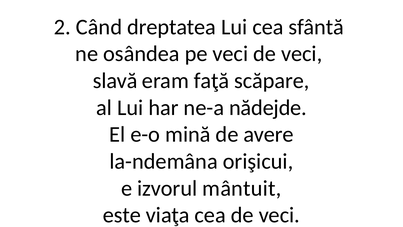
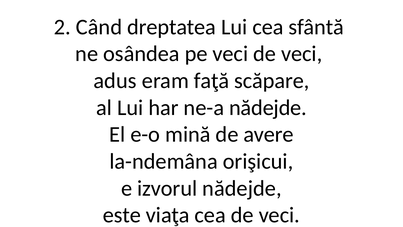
slavă: slavă -> adus (115, 81)
izvorul mântuit: mântuit -> nădejde (242, 188)
